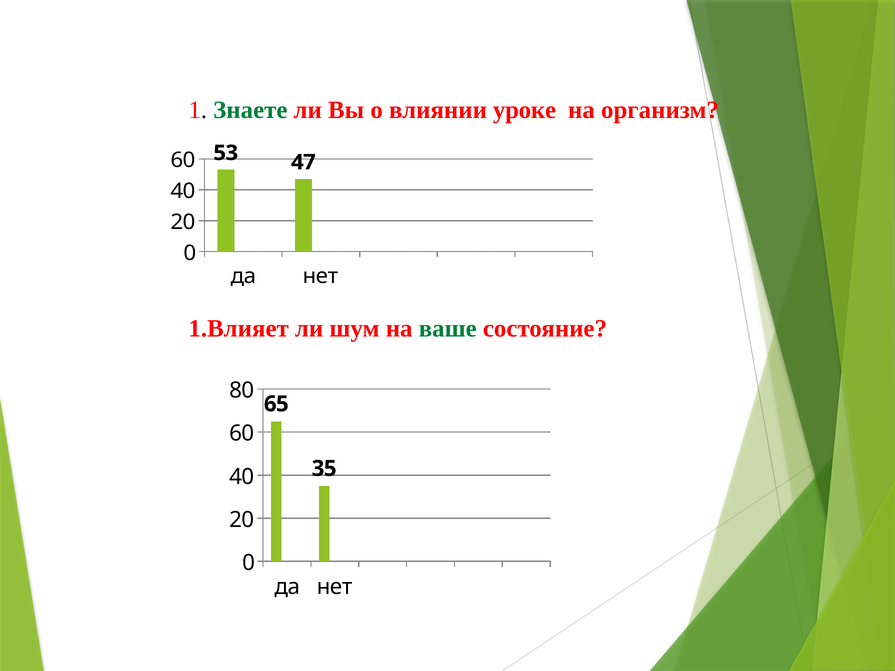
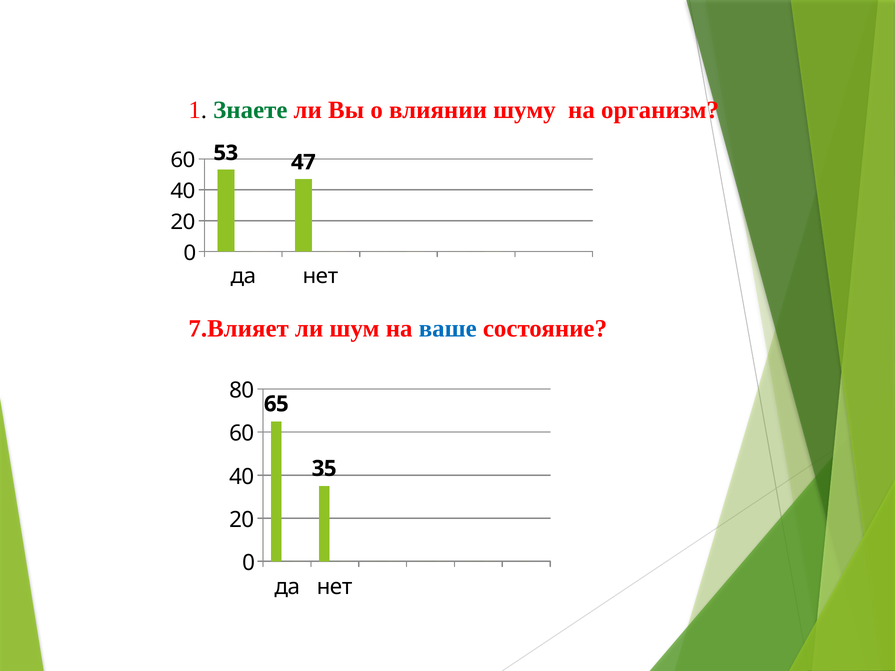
уроке: уроке -> шуму (524, 110)
1.Влияет: 1.Влияет -> 7.Влияет (239, 329)
ваше colour: green -> blue (448, 329)
